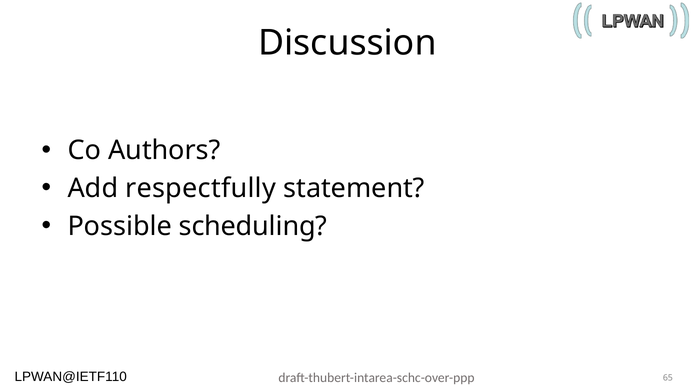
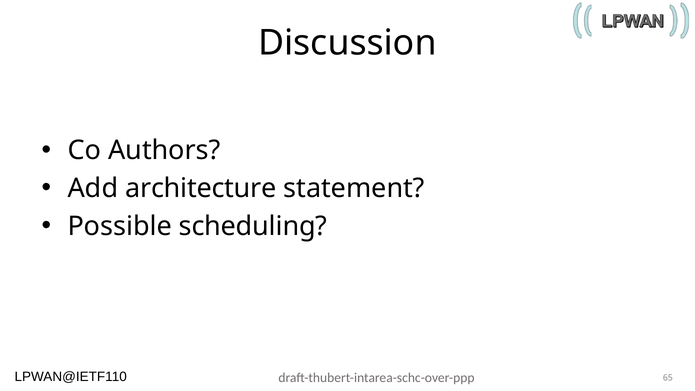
respectfully: respectfully -> architecture (201, 188)
